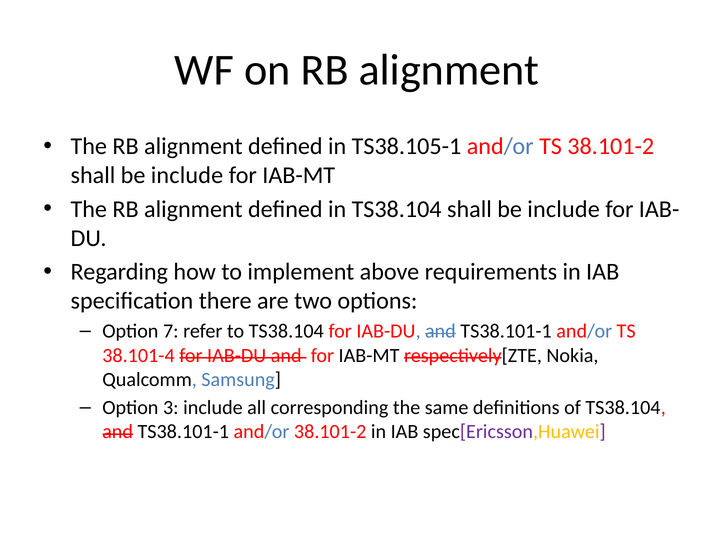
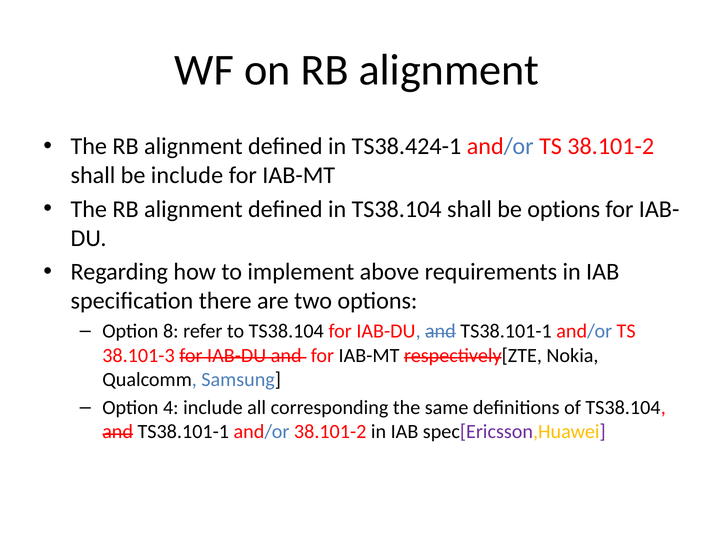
TS38.105-1: TS38.105-1 -> TS38.424-1 (406, 146)
TS38.104 shall be include: include -> options (564, 209)
7: 7 -> 8 (171, 331)
38.101-4: 38.101-4 -> 38.101-3 (138, 355)
3: 3 -> 4 (171, 408)
